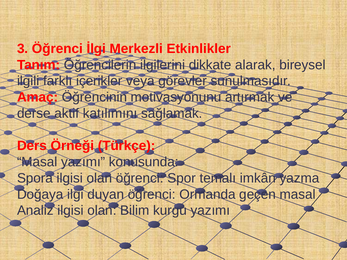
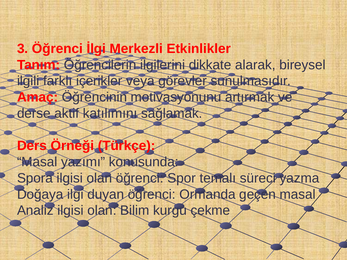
imkân: imkân -> süreci (258, 178)
kurgu yazımı: yazımı -> çekme (210, 211)
